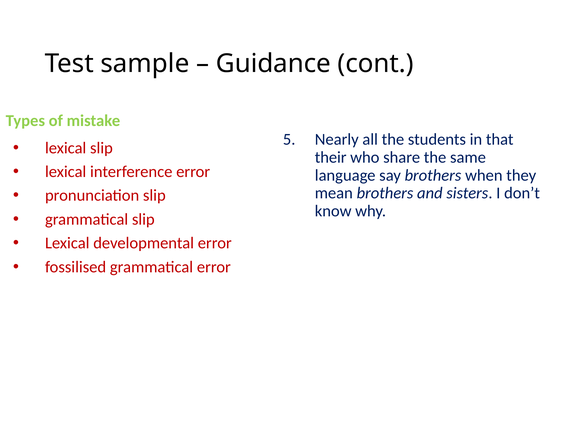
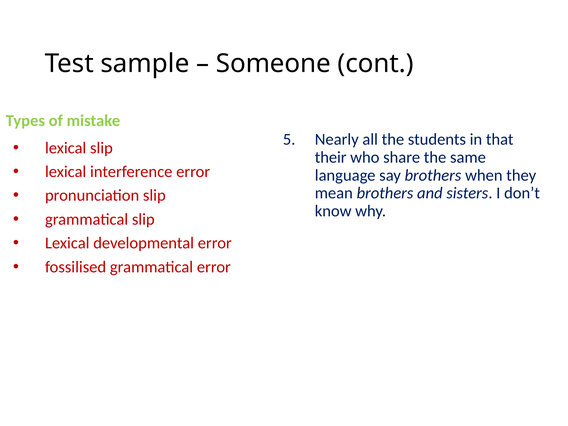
Guidance: Guidance -> Someone (273, 64)
